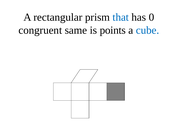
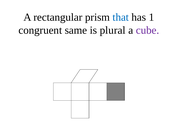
0: 0 -> 1 (151, 17)
points: points -> plural (113, 30)
cube colour: blue -> purple (148, 30)
